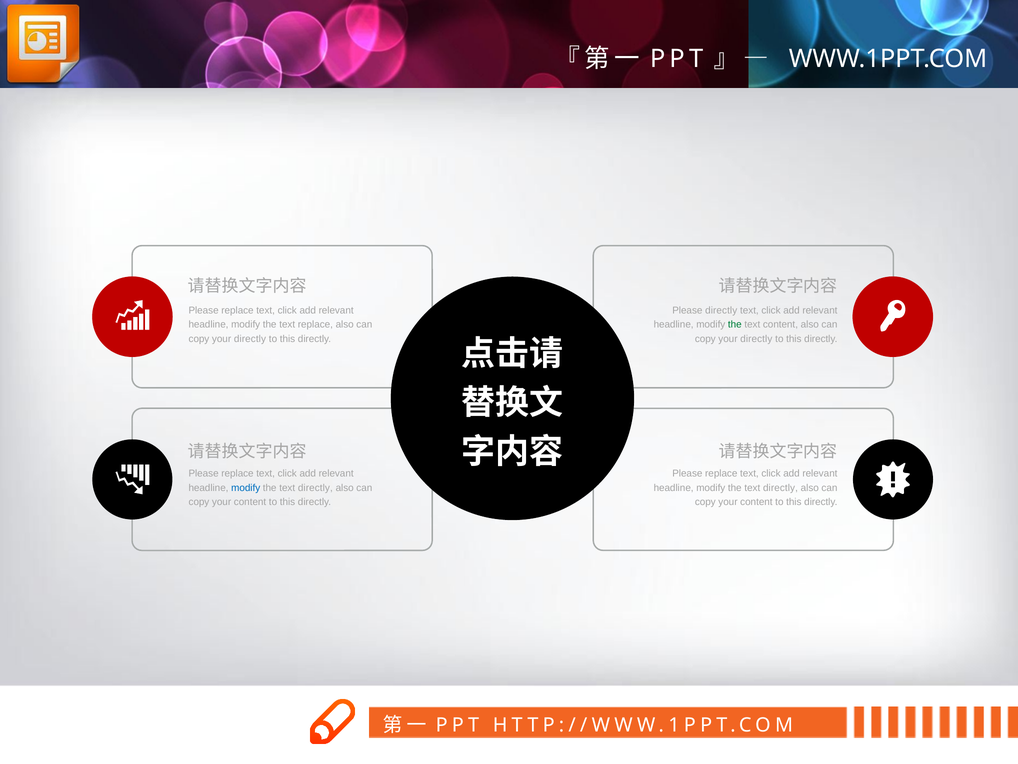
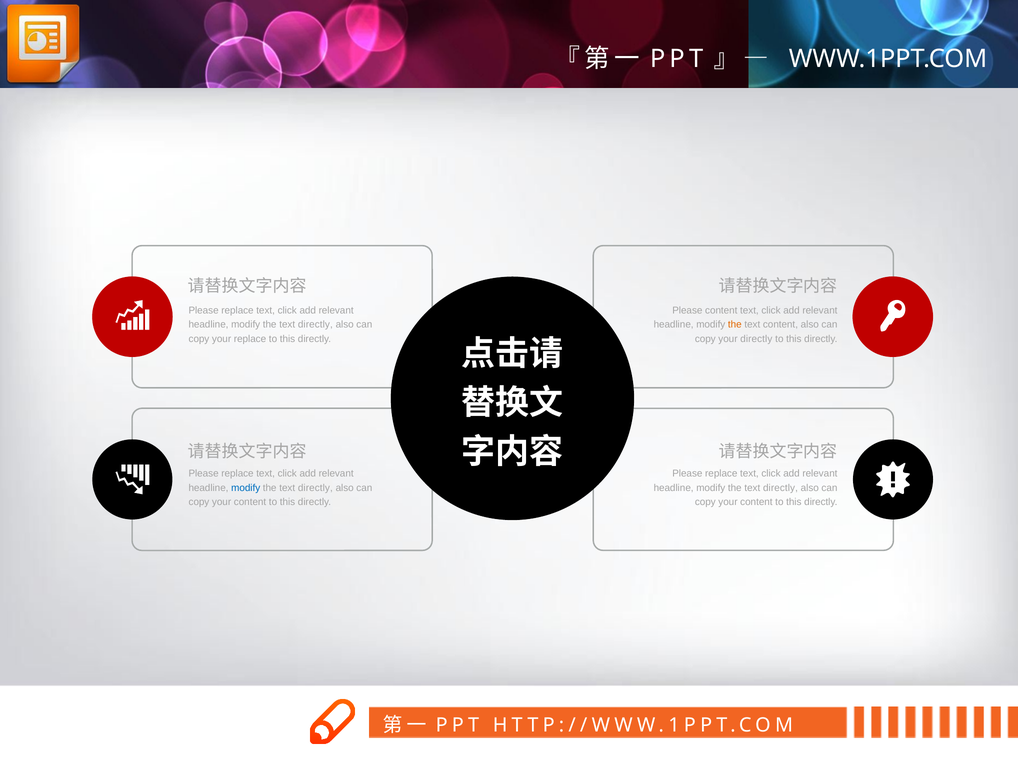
Please directly: directly -> content (721, 310)
replace: replace -> directly (315, 324)
the colour: green -> orange (735, 324)
directly: directly -> replace (250, 339)
